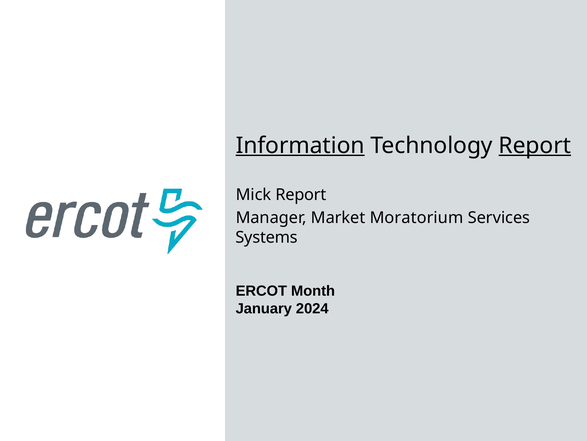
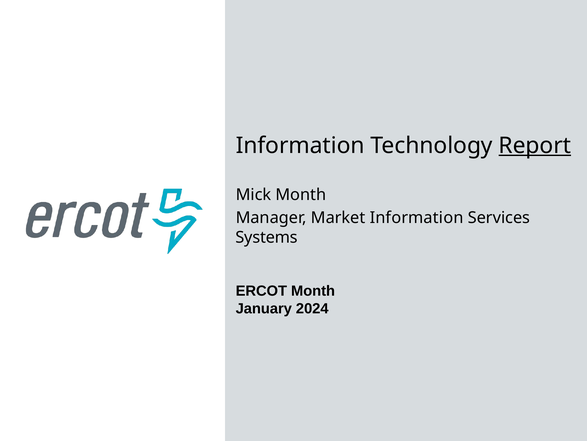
Information underline: present -> none (300, 145)
Mick Report: Report -> Month (301, 194)
Market Moratorium: Moratorium -> Information (417, 217)
